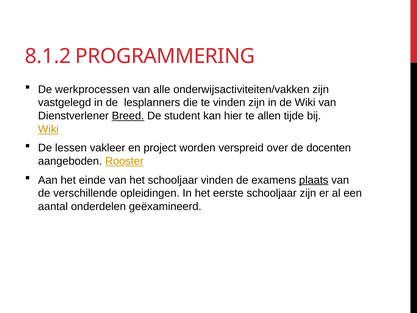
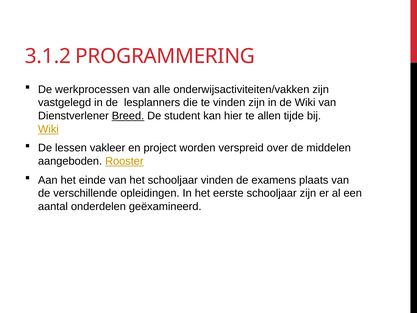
8.1.2: 8.1.2 -> 3.1.2 (48, 56)
docenten: docenten -> middelen (329, 148)
plaats underline: present -> none (314, 180)
